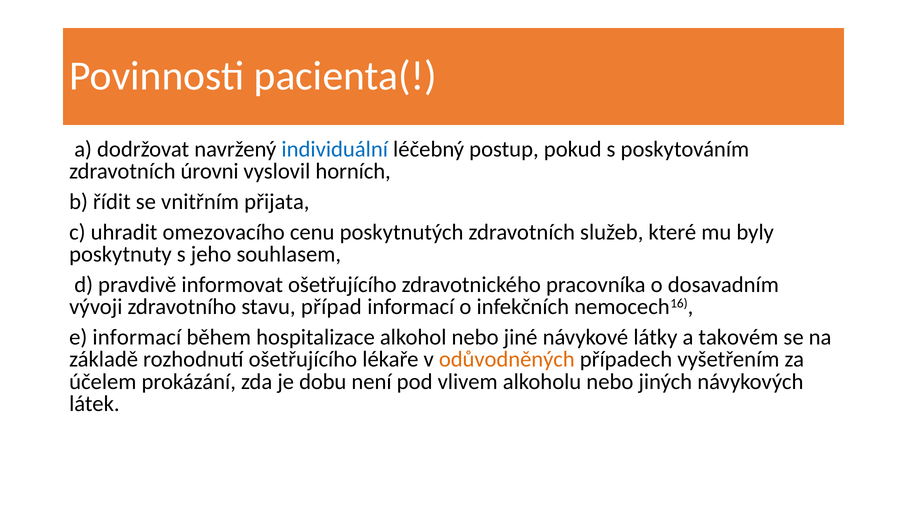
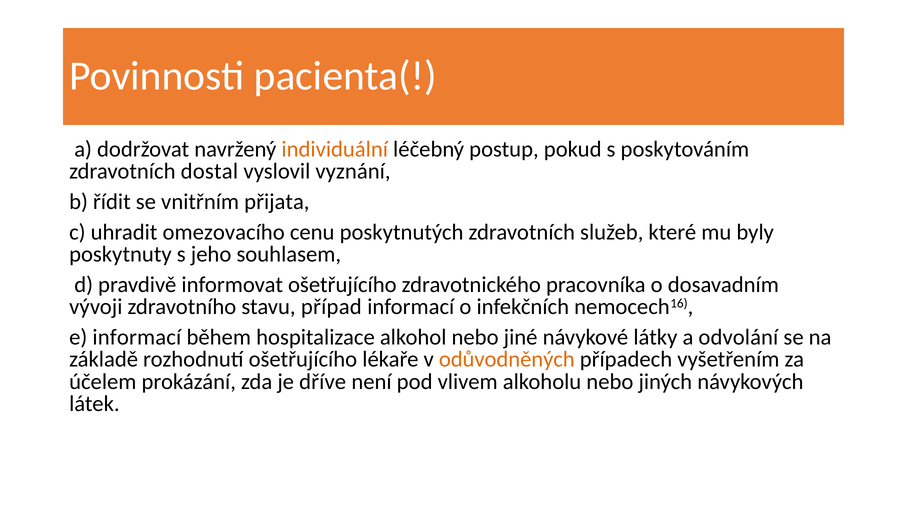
individuální colour: blue -> orange (335, 149)
úrovni: úrovni -> dostal (209, 171)
horních: horních -> vyznání (353, 171)
takovém: takovém -> odvolání (738, 338)
dobu: dobu -> dříve (323, 382)
